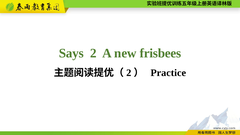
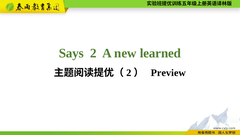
frisbees: frisbees -> learned (160, 53)
Practice: Practice -> Preview (168, 73)
